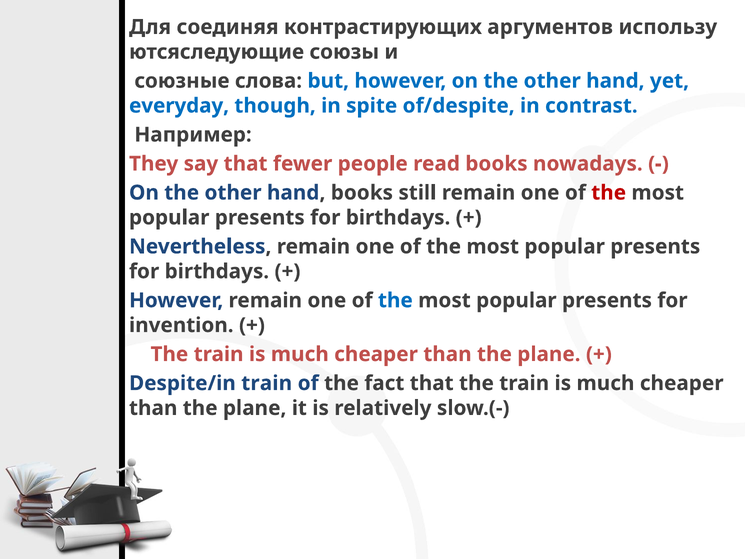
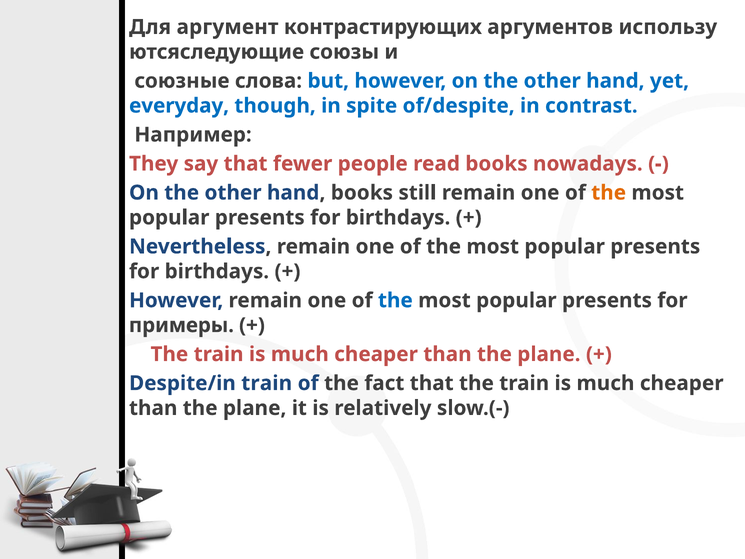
соединяя: соединяя -> аргумент (227, 27)
the colour: red -> orange (609, 193)
invention: invention -> примеры (181, 325)
